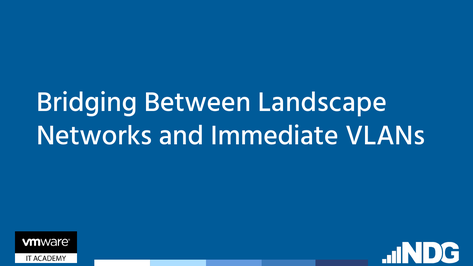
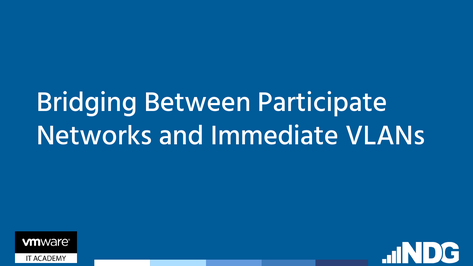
Landscape: Landscape -> Participate (323, 102)
